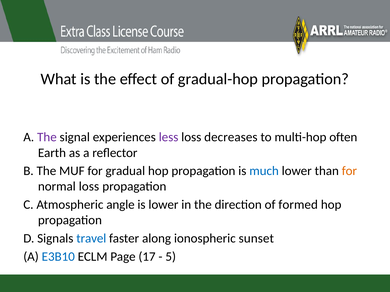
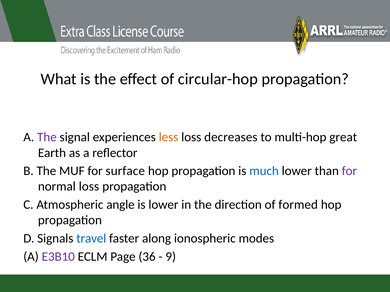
gradual-hop: gradual-hop -> circular-hop (218, 79)
less colour: purple -> orange (169, 137)
often: often -> great (343, 137)
gradual: gradual -> surface (125, 171)
for colour: orange -> purple (349, 171)
sunset: sunset -> modes (256, 239)
E3B10 colour: blue -> purple (58, 257)
17: 17 -> 36 (147, 257)
5: 5 -> 9 (171, 257)
